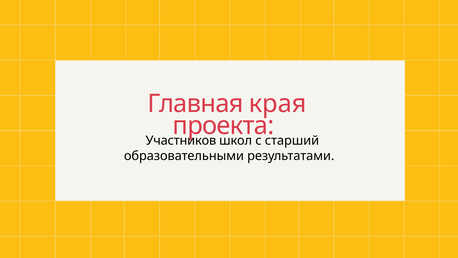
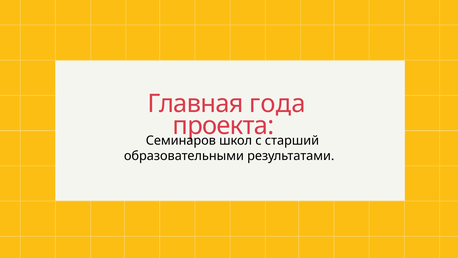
края: края -> года (277, 104)
Участников: Участников -> Семинаров (181, 140)
